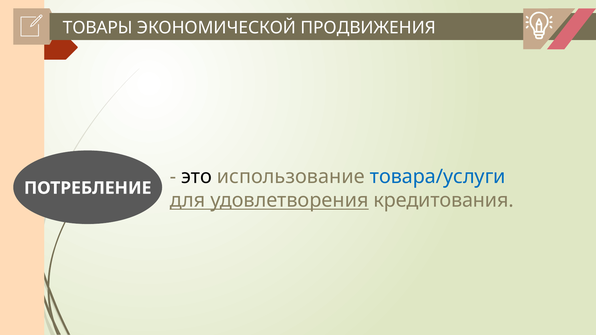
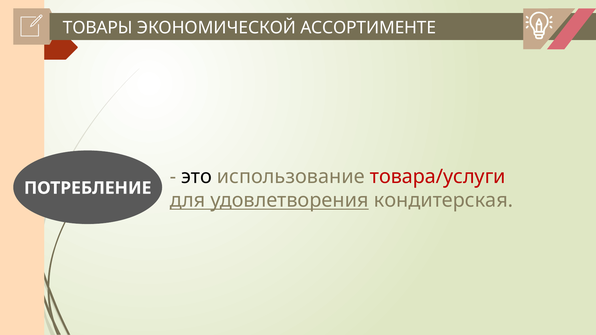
ПРОДВИЖЕНИЯ: ПРОДВИЖЕНИЯ -> АССОРТИМЕНТЕ (368, 28)
товара/услуги colour: blue -> red (438, 177)
кредитования: кредитования -> кондитерская (443, 200)
